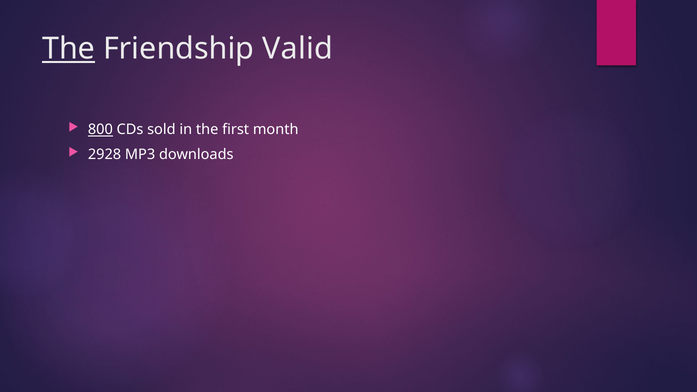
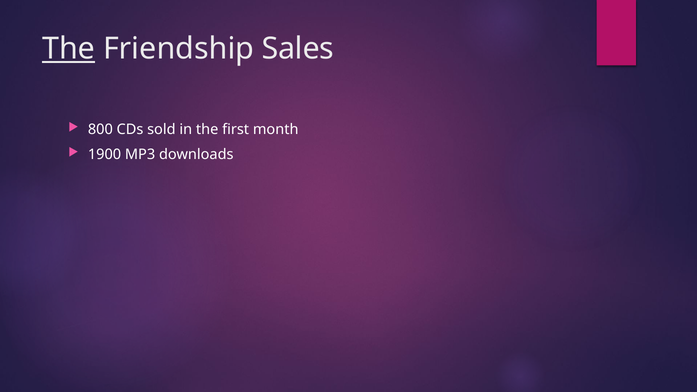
Valid: Valid -> Sales (298, 49)
800 underline: present -> none (100, 130)
2928: 2928 -> 1900 (105, 154)
